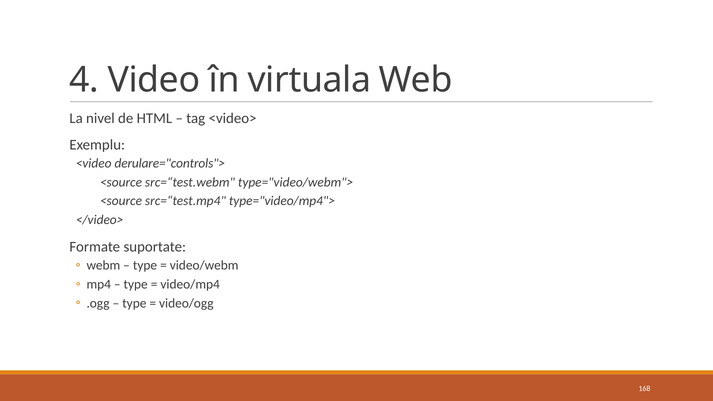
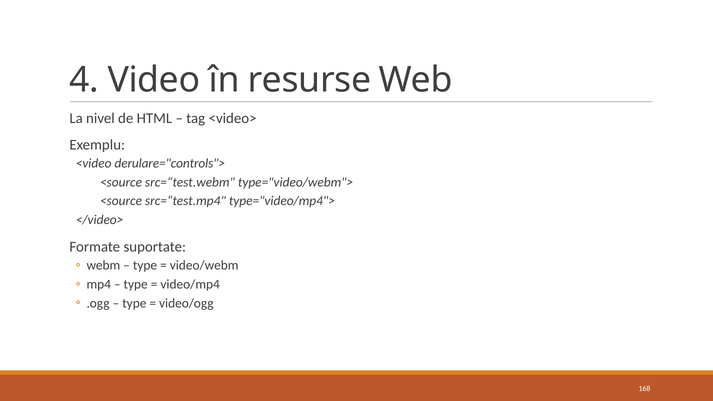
virtuala: virtuala -> resurse (309, 80)
